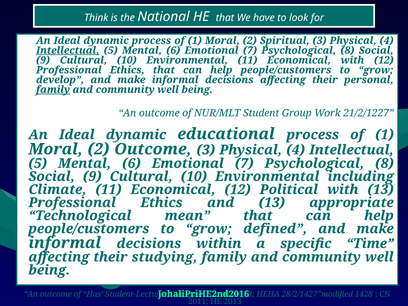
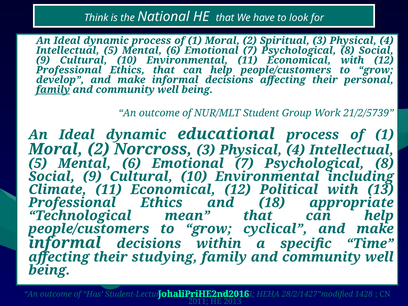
Intellectual underline: present -> none (68, 50)
21/2/1227: 21/2/1227 -> 21/2/5739 (369, 113)
2 Outcome: Outcome -> Norcross (153, 149)
and 13: 13 -> 18 (272, 203)
defined: defined -> cyclical (275, 229)
